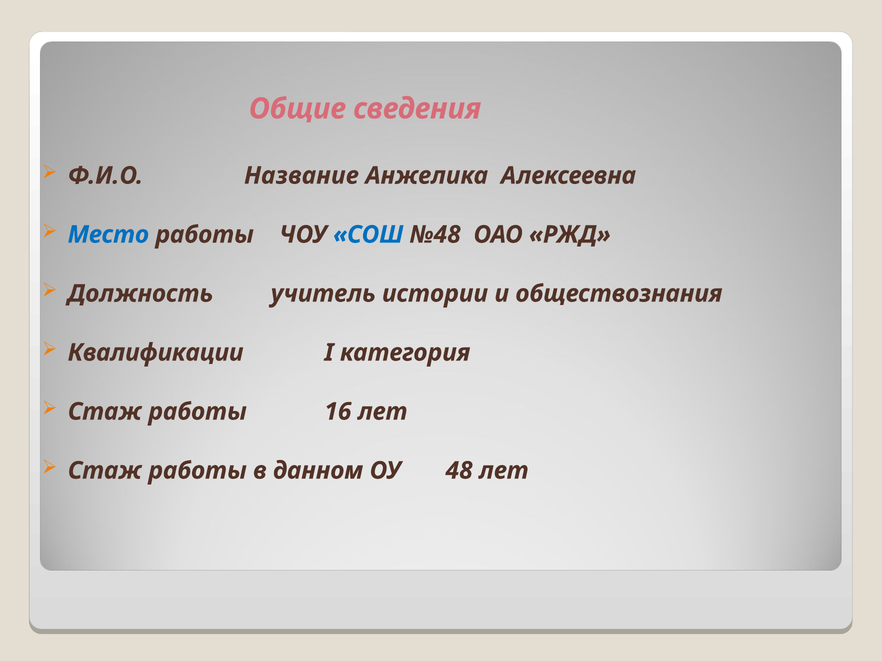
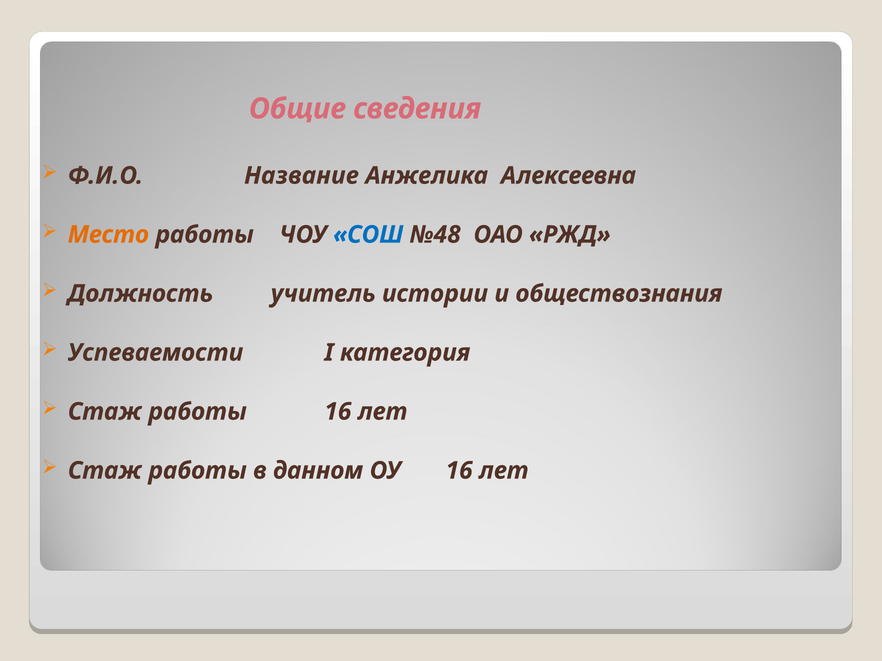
Место colour: blue -> orange (108, 235)
Квалификации: Квалификации -> Успеваемости (155, 353)
ОУ 48: 48 -> 16 (459, 471)
